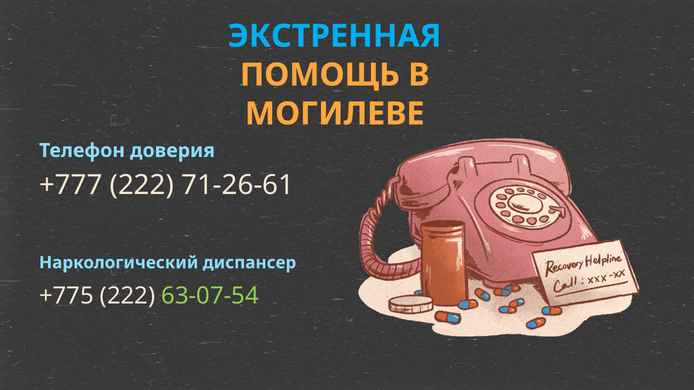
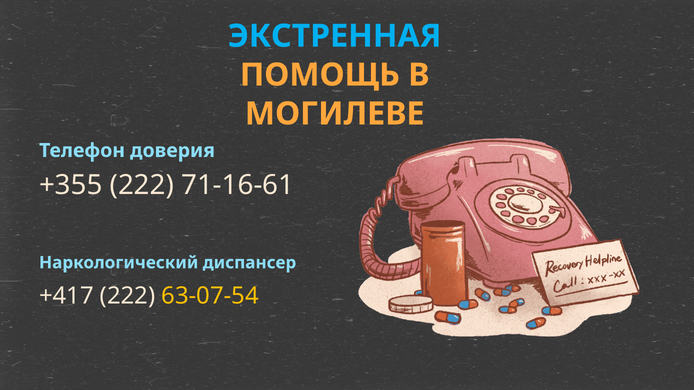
+777: +777 -> +355 (71, 185)
71-26-61: 71-26-61 -> 71-16-61 (238, 185)
+775: +775 -> +417 (66, 296)
63-07-54 colour: light green -> yellow (210, 296)
